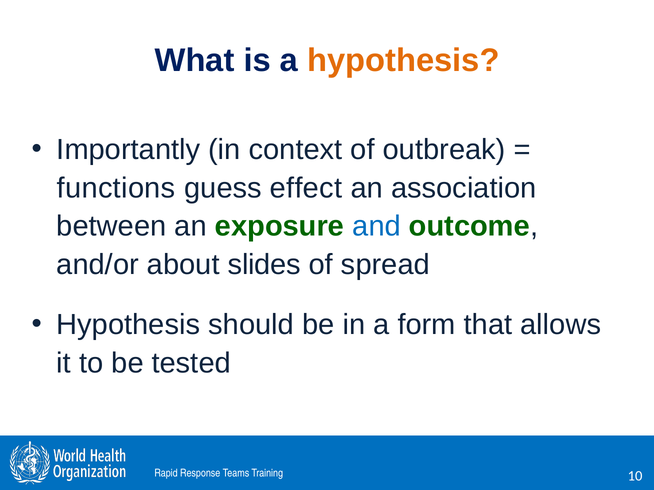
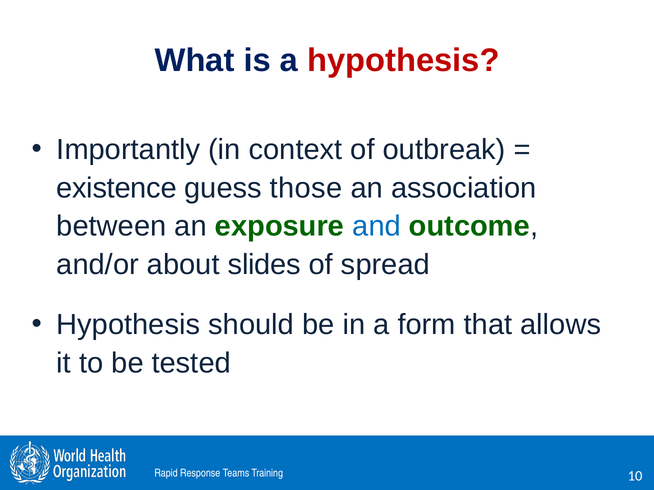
hypothesis colour: orange -> red (403, 61)
functions: functions -> existence (116, 188)
effect: effect -> those (306, 188)
